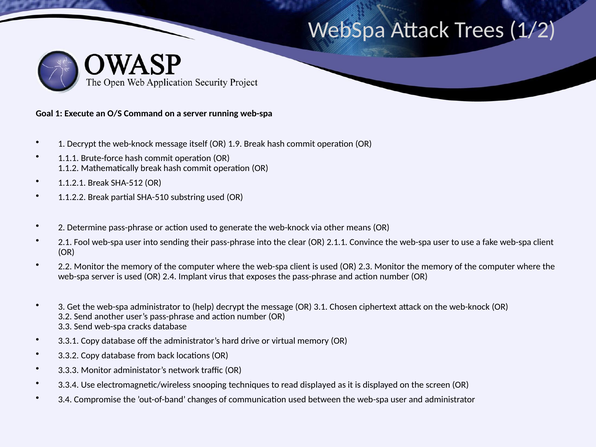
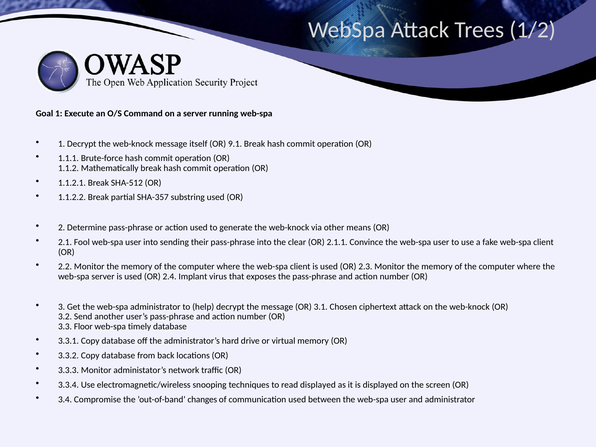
1.9: 1.9 -> 9.1 (235, 144)
SHA-510: SHA-510 -> SHA-357 (153, 197)
3.3 Send: Send -> Floor (83, 326)
cracks: cracks -> timely (140, 326)
